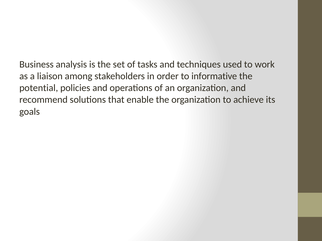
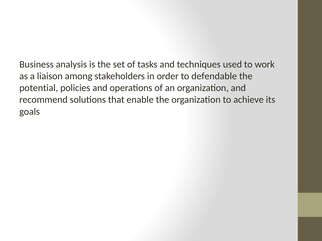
informative: informative -> defendable (214, 76)
